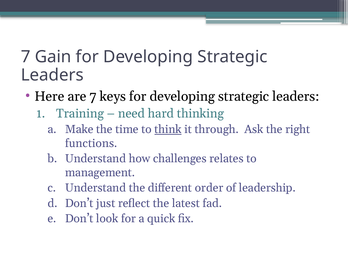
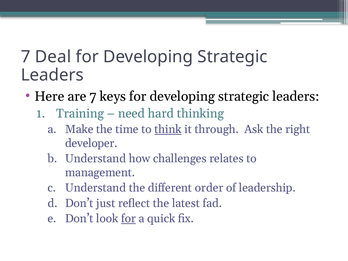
Gain: Gain -> Deal (53, 57)
functions: functions -> developer (91, 143)
for underline: none -> present (128, 219)
